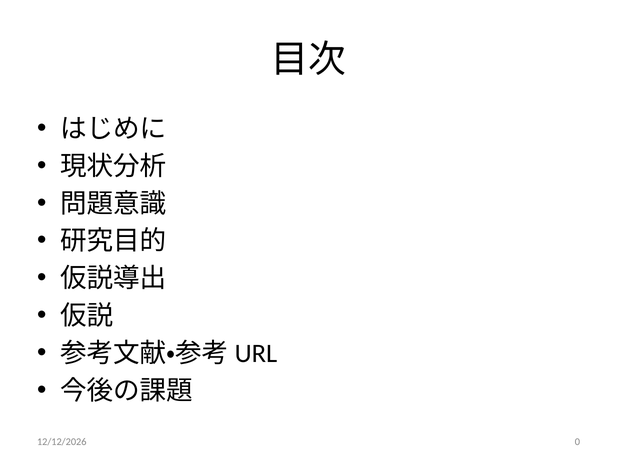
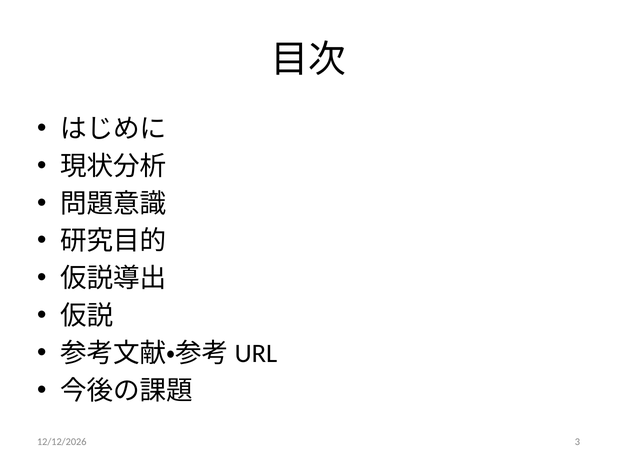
0: 0 -> 3 (577, 442)
